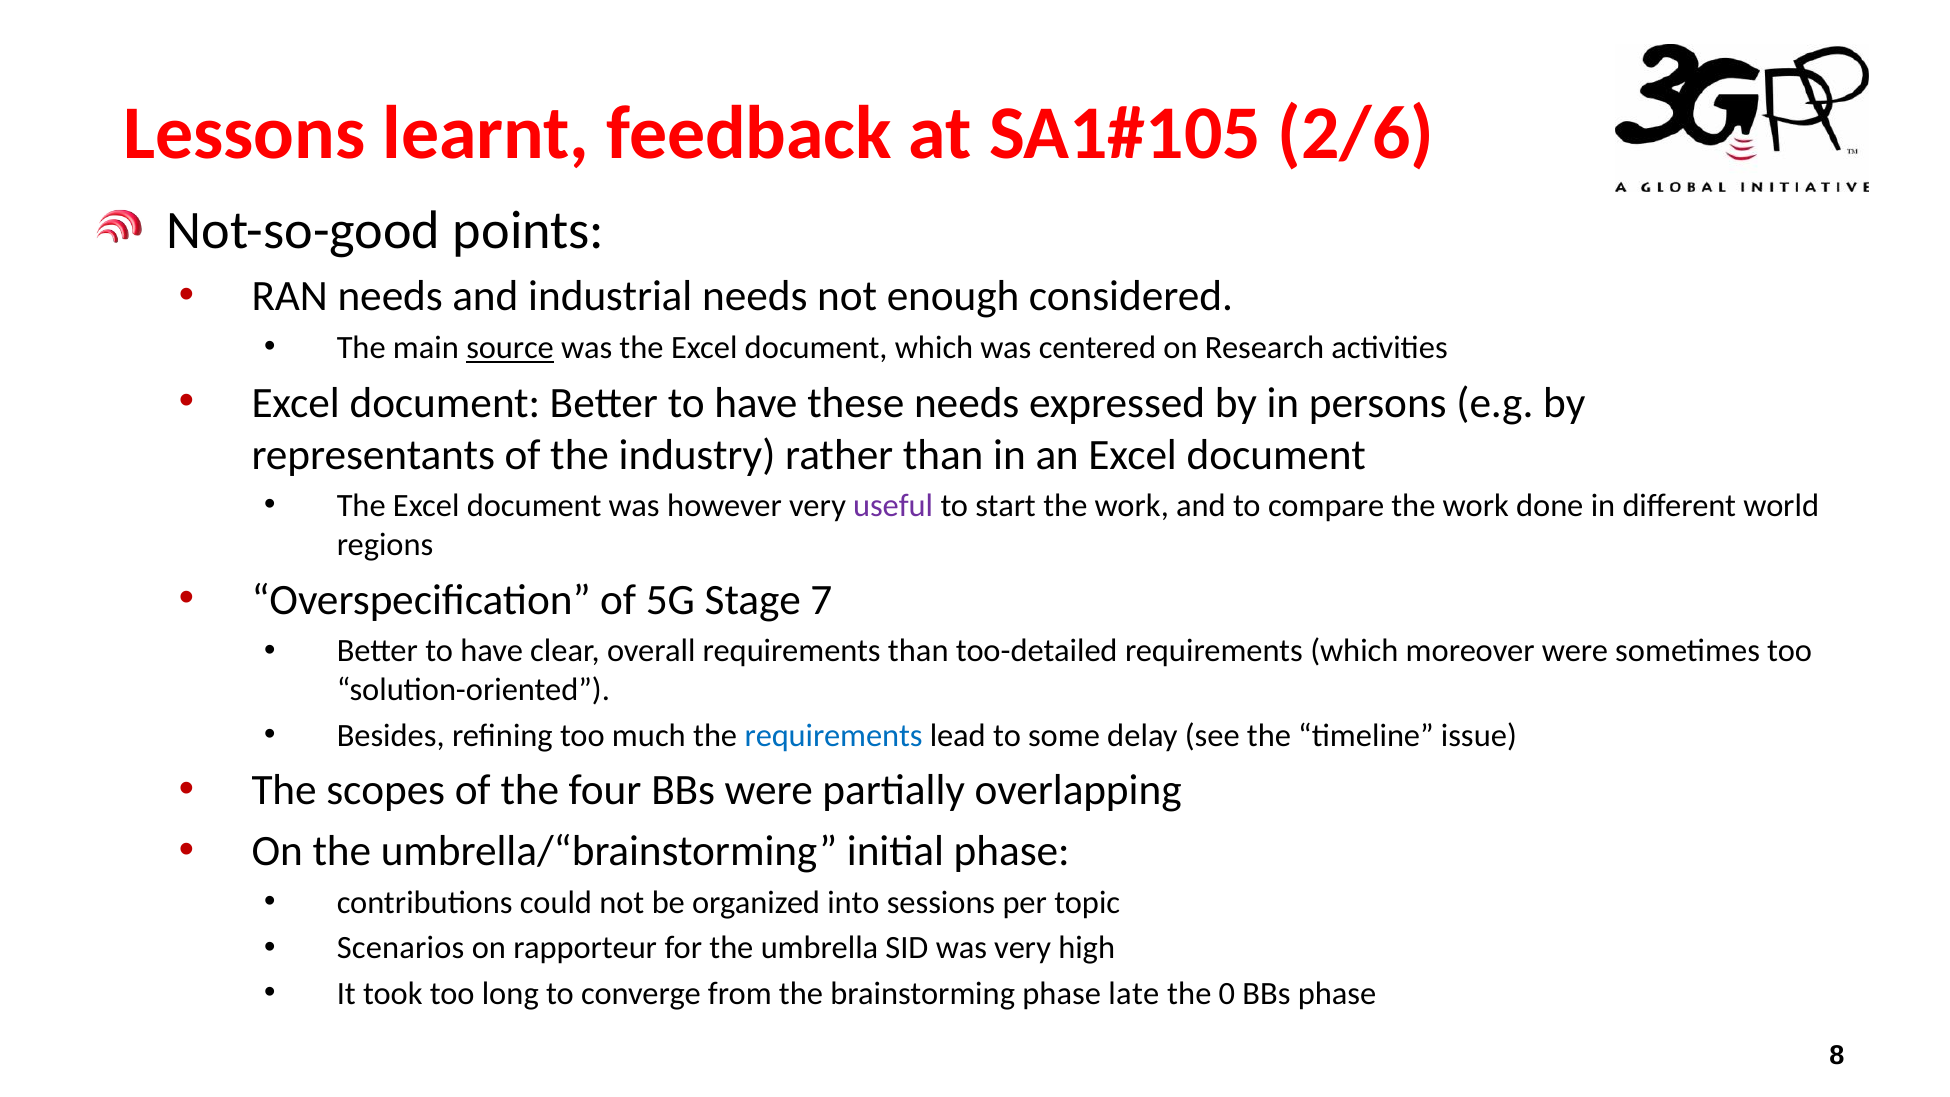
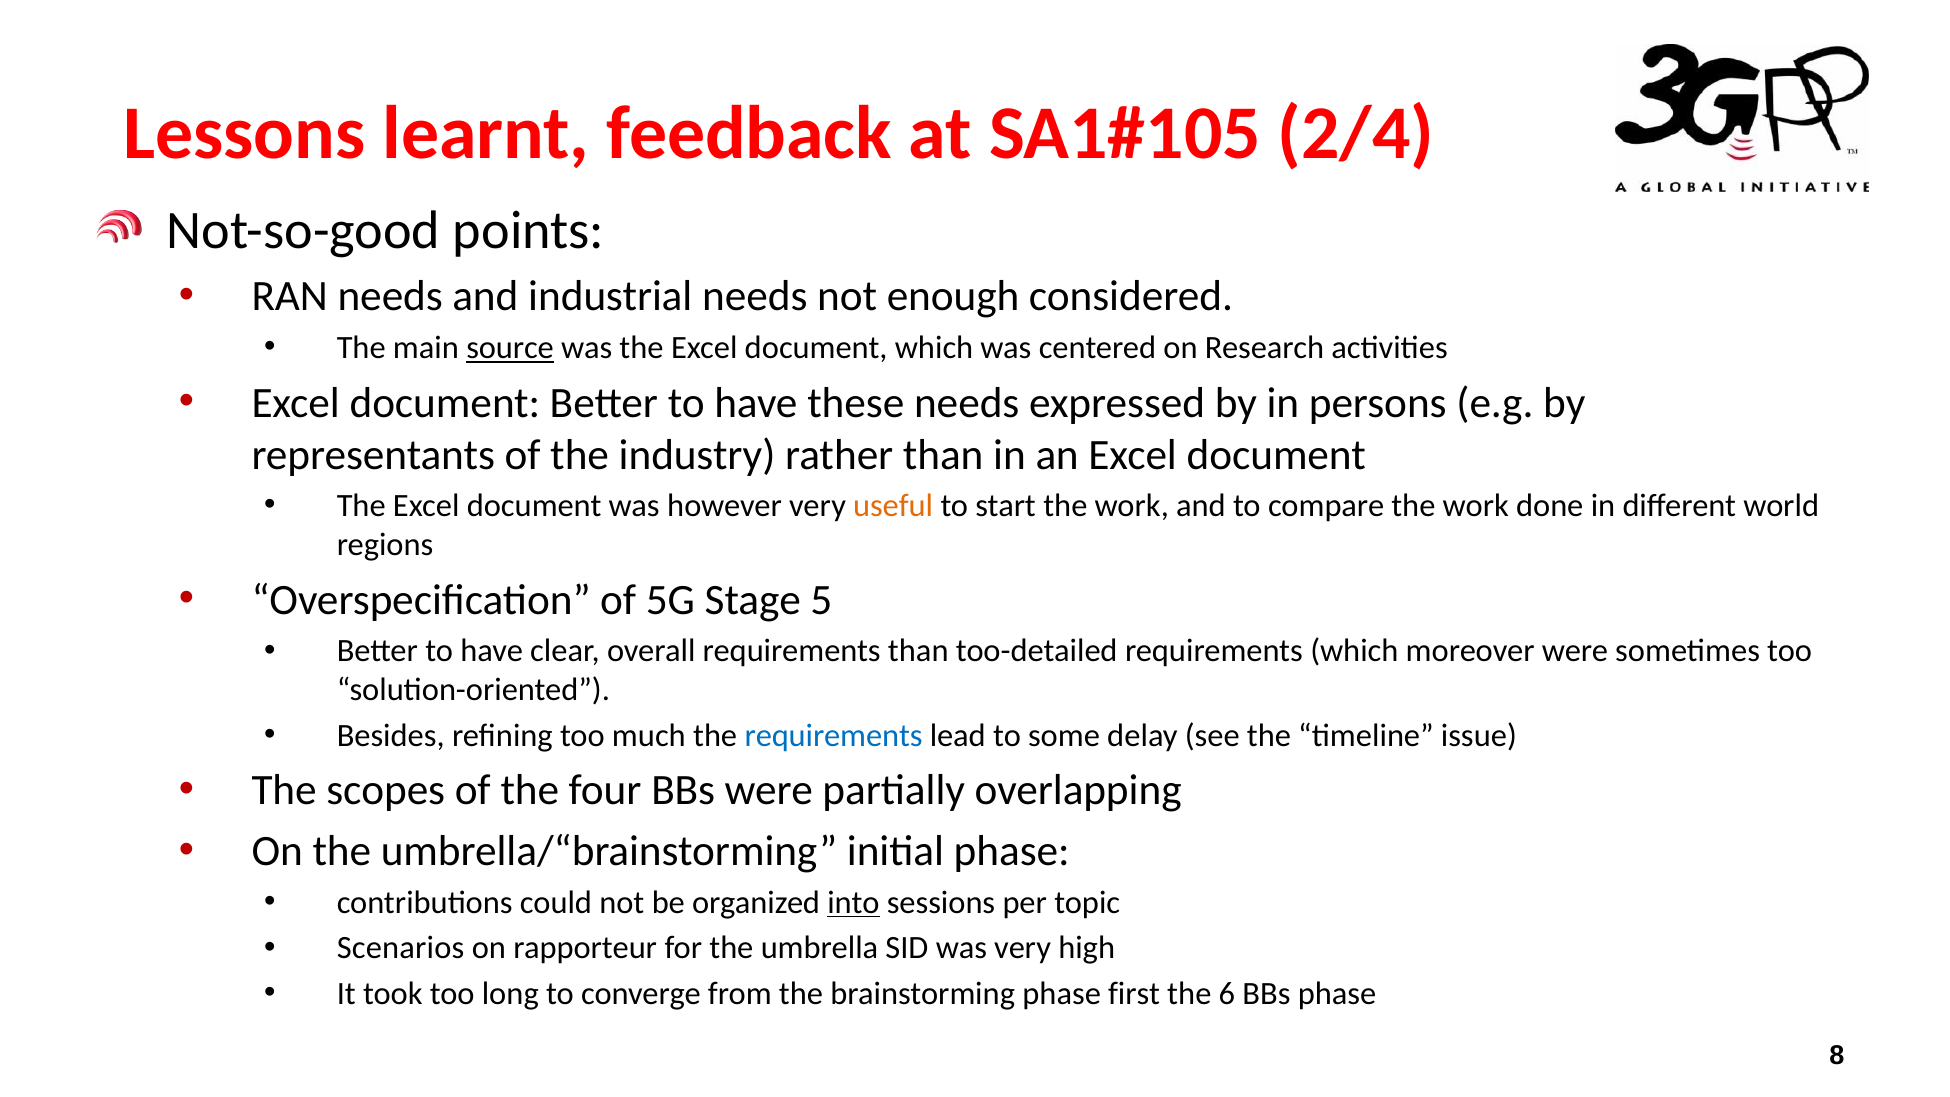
2/6: 2/6 -> 2/4 (1356, 133)
useful colour: purple -> orange (893, 506)
7: 7 -> 5 (821, 600)
into underline: none -> present (853, 902)
late: late -> first (1134, 994)
0: 0 -> 6 (1227, 994)
